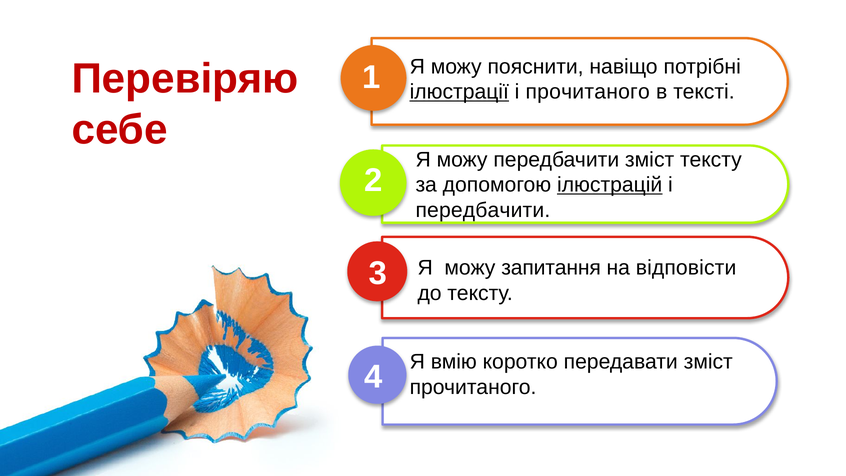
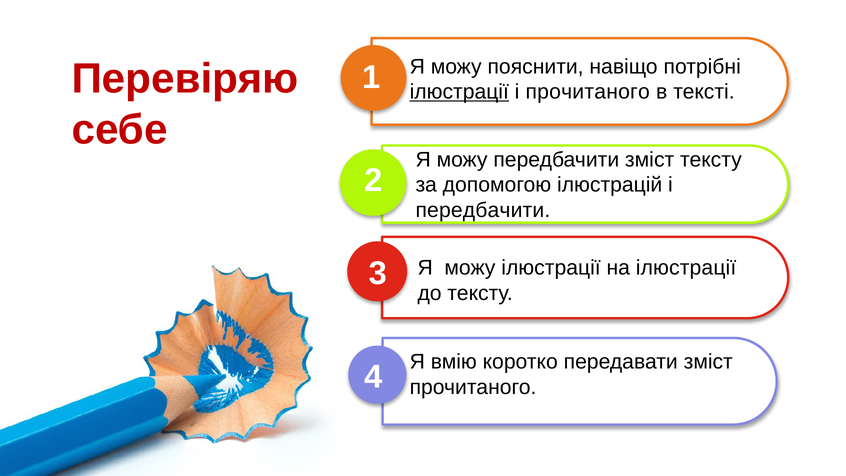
ілюстрацій underline: present -> none (610, 185)
можу запитання: запитання -> ілюстрації (551, 268)
на відповісти: відповісти -> ілюстрації (686, 268)
